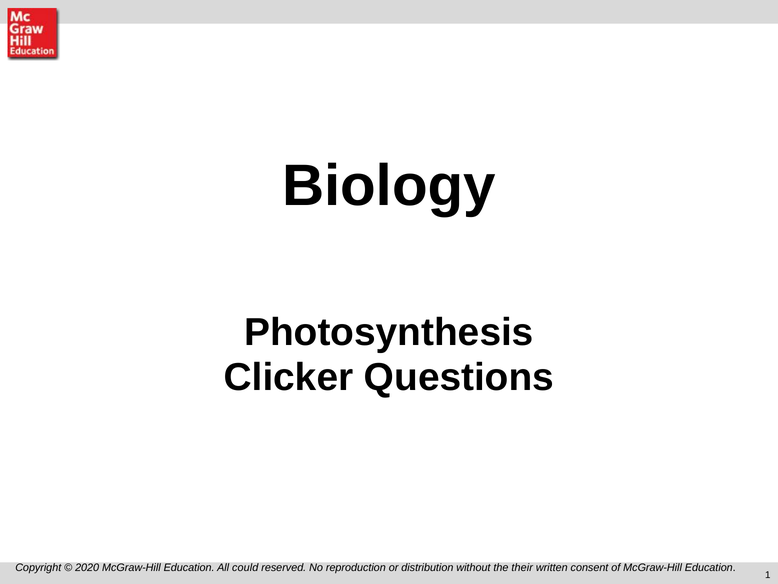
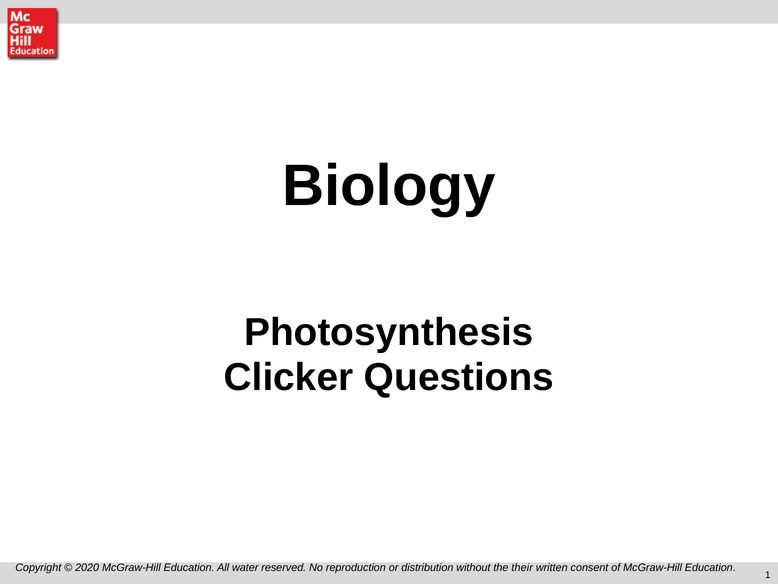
could: could -> water (245, 567)
